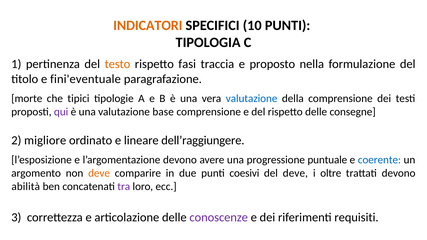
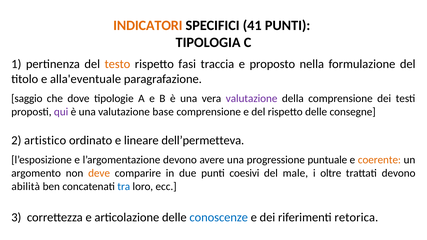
10: 10 -> 41 (252, 25)
fini'eventuale: fini'eventuale -> alla'eventuale (86, 79)
morte: morte -> saggio (27, 99)
tipici: tipici -> dove (79, 99)
valutazione colour: blue -> purple (252, 99)
migliore: migliore -> artistico (45, 141)
dell’raggiungere: dell’raggiungere -> dell’permetteva (203, 141)
coerente colour: blue -> orange (379, 160)
del deve: deve -> male (295, 173)
tra colour: purple -> blue (124, 187)
conoscenze colour: purple -> blue (219, 217)
requisiti: requisiti -> retorica (356, 217)
